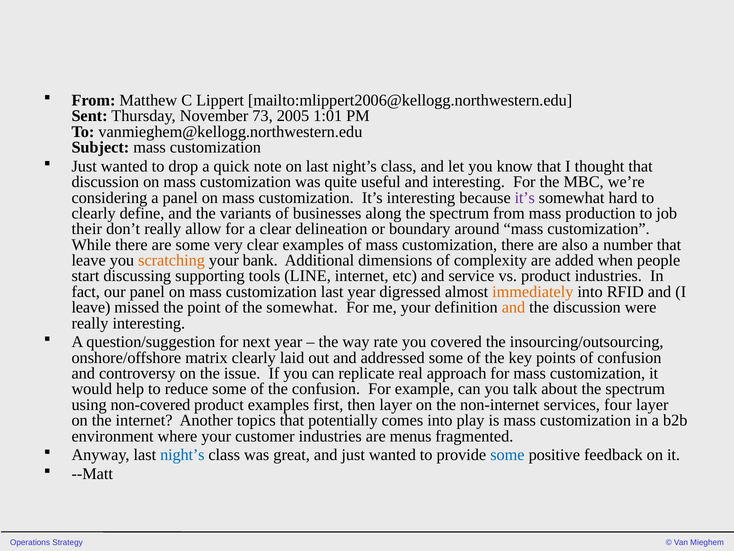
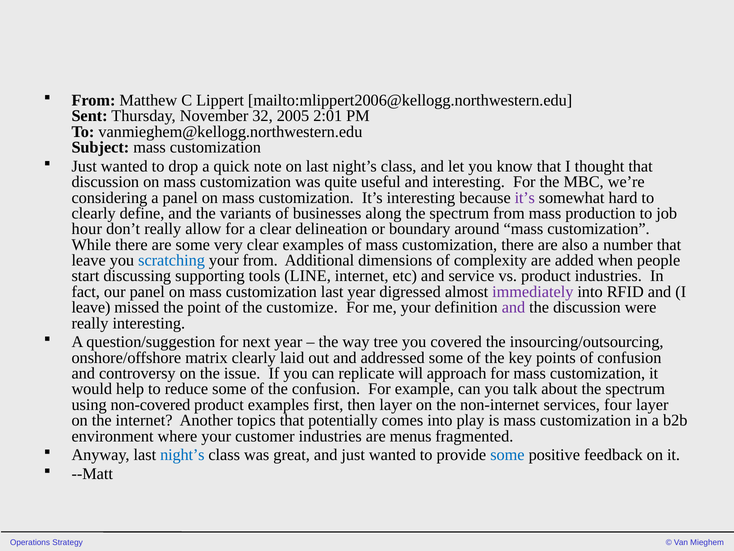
73: 73 -> 32 (263, 116)
1:01: 1:01 -> 2:01 (328, 116)
their: their -> hour (87, 229)
scratching colour: orange -> blue (172, 260)
your bank: bank -> from (260, 260)
immediately colour: orange -> purple (533, 292)
the somewhat: somewhat -> customize (302, 307)
and colour: orange -> purple (513, 307)
rate: rate -> tree (386, 342)
real: real -> will (411, 373)
